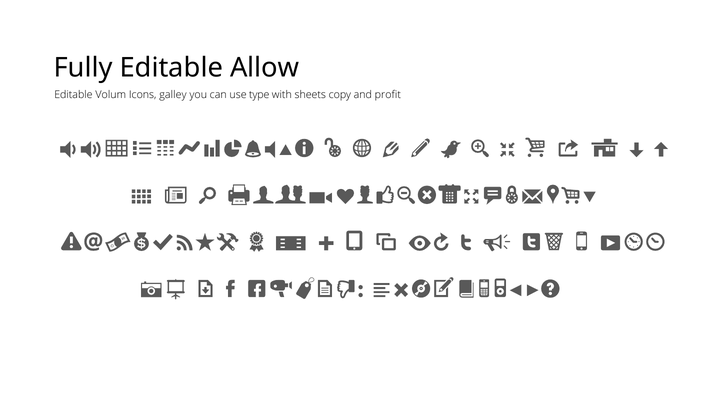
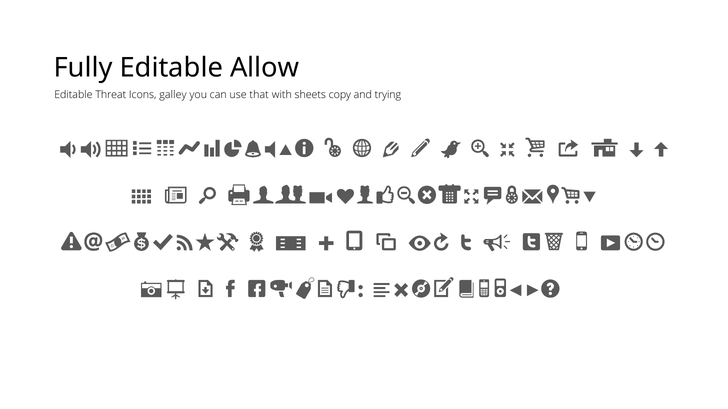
Volum: Volum -> Threat (111, 95)
type: type -> that (259, 95)
profit: profit -> trying (388, 95)
